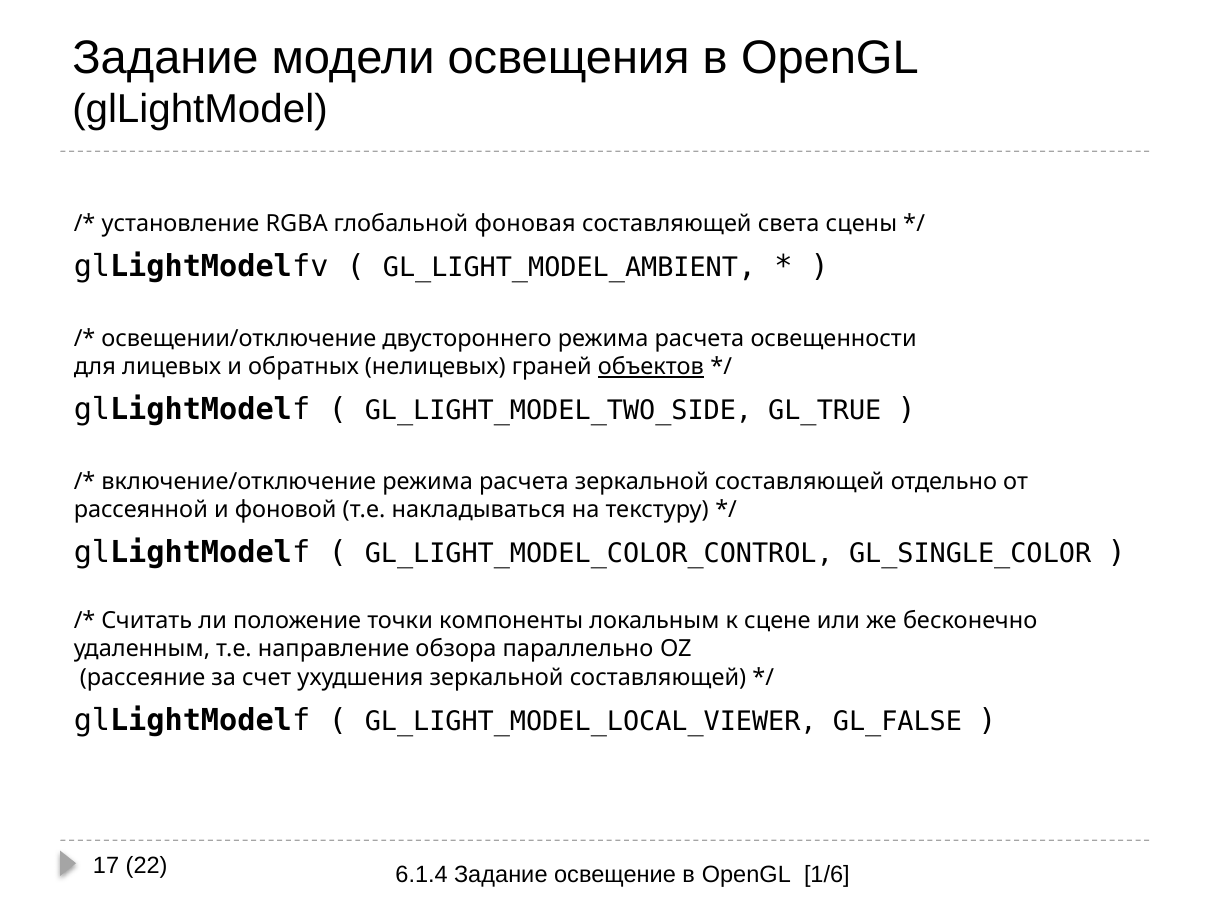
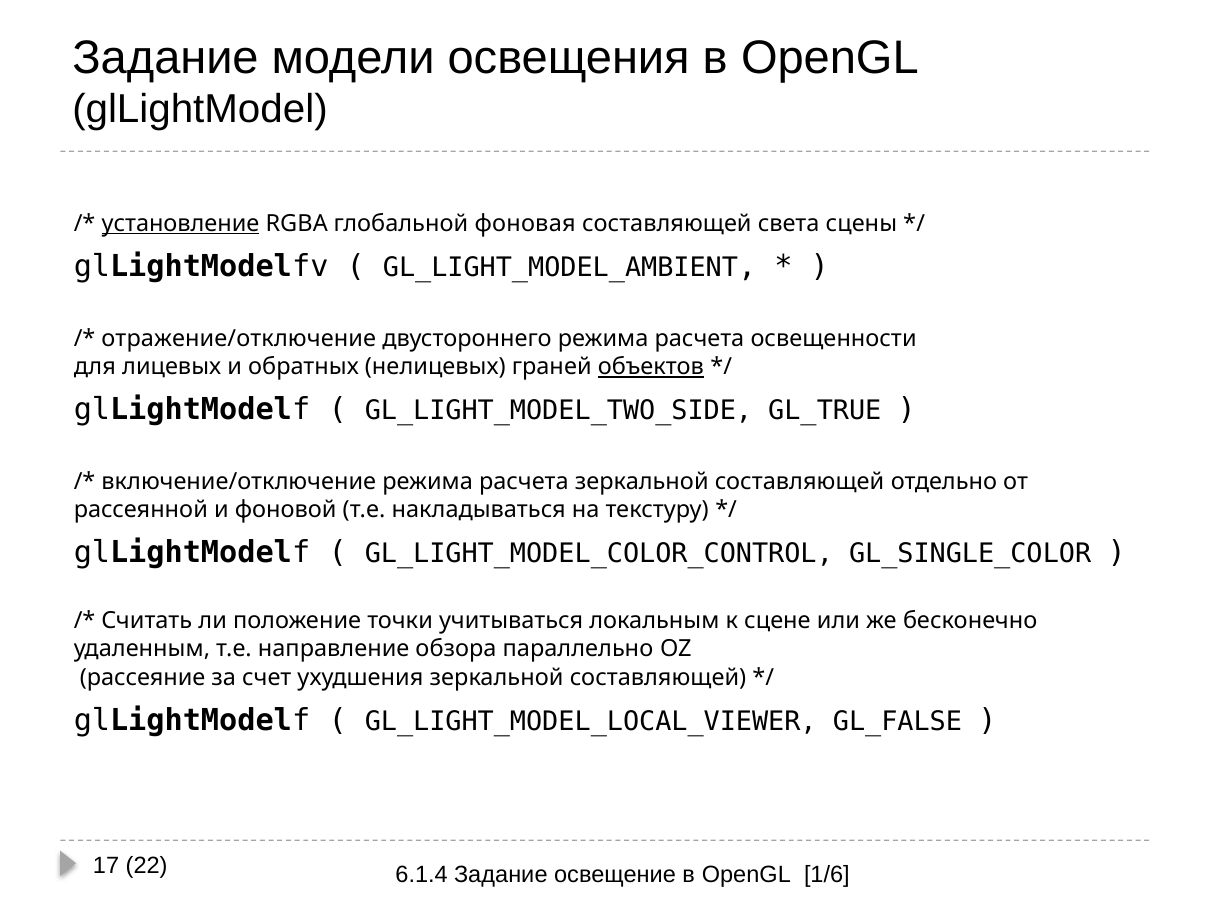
установление underline: none -> present (180, 224)
освещении/отключение: освещении/отключение -> отражение/отключение (239, 339)
компоненты: компоненты -> учитываться (511, 621)
